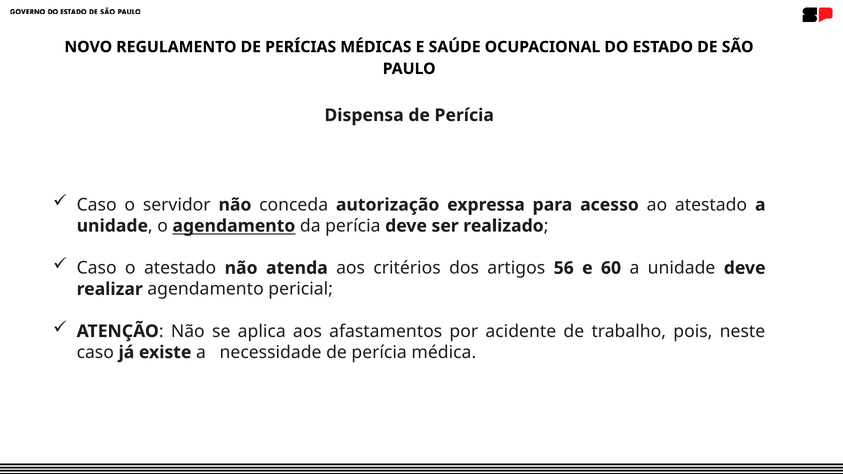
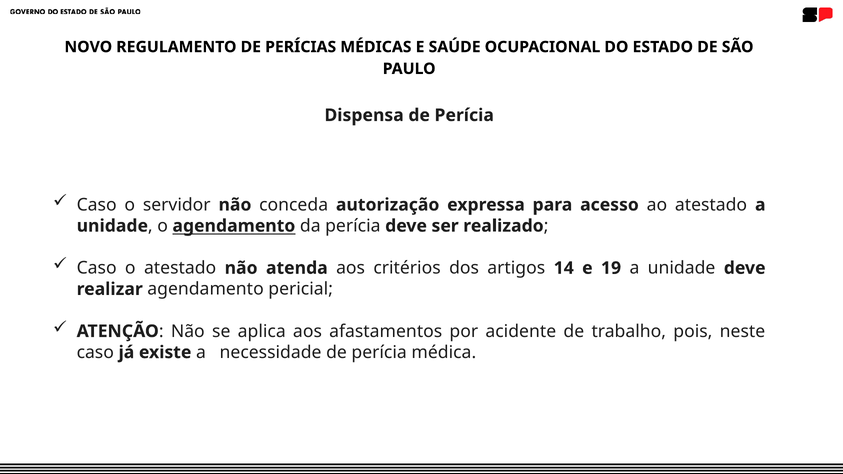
56: 56 -> 14 (564, 268)
60: 60 -> 19 (611, 268)
